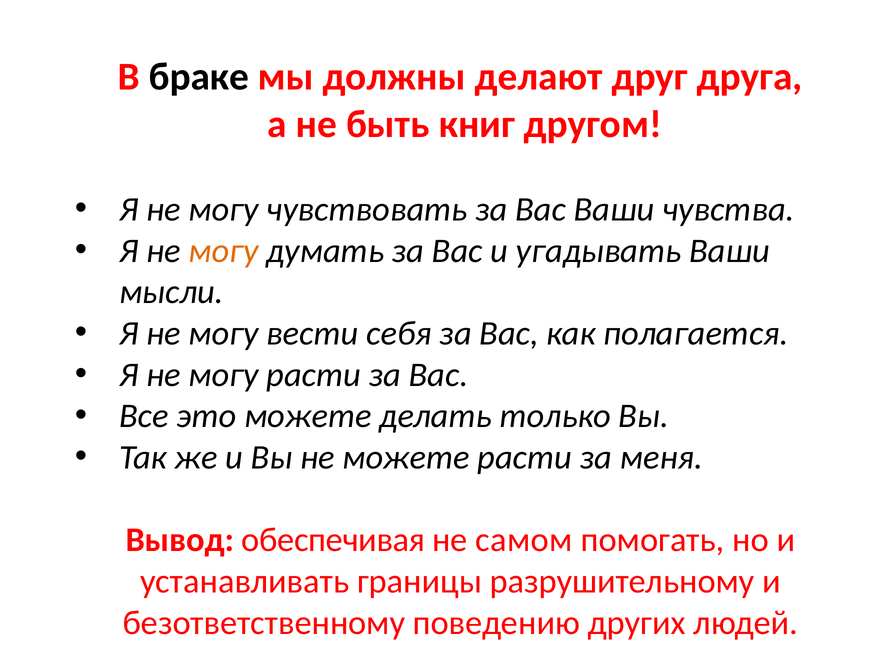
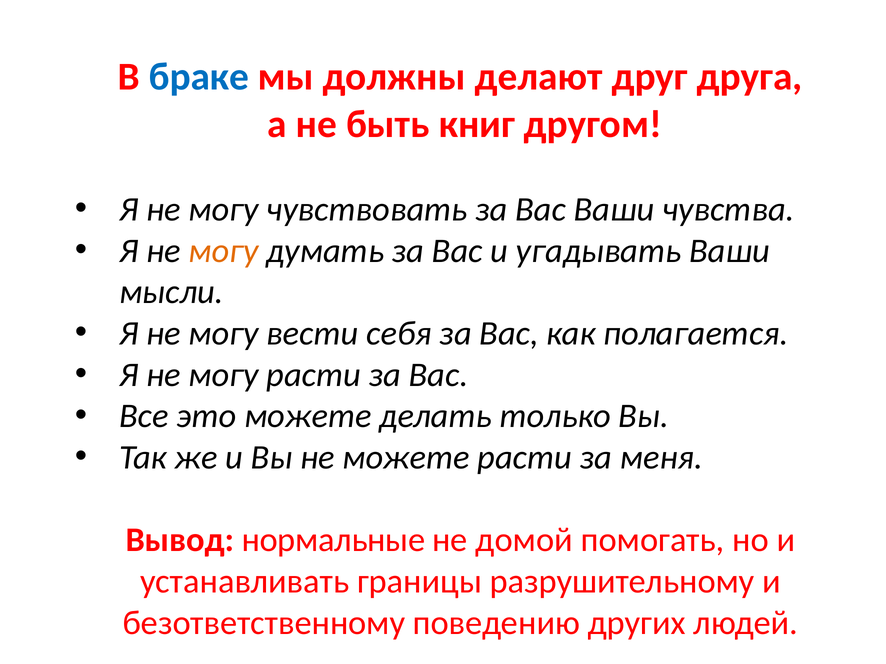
браке colour: black -> blue (199, 77)
обеспечивая: обеспечивая -> нормальные (333, 540)
самом: самом -> домой (524, 540)
